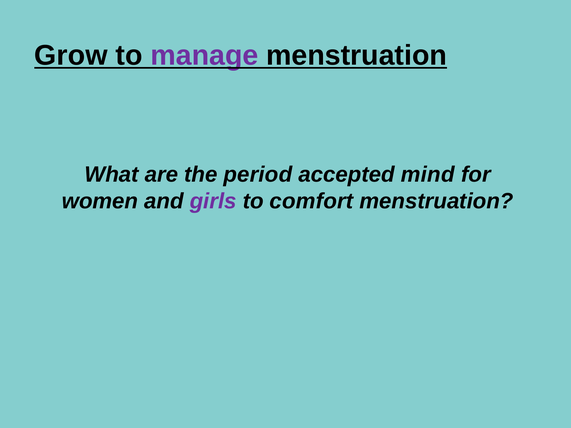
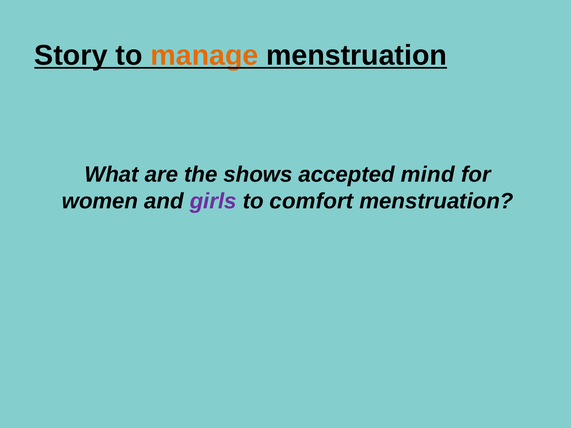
Grow: Grow -> Story (71, 55)
manage colour: purple -> orange (204, 55)
period: period -> shows (258, 175)
